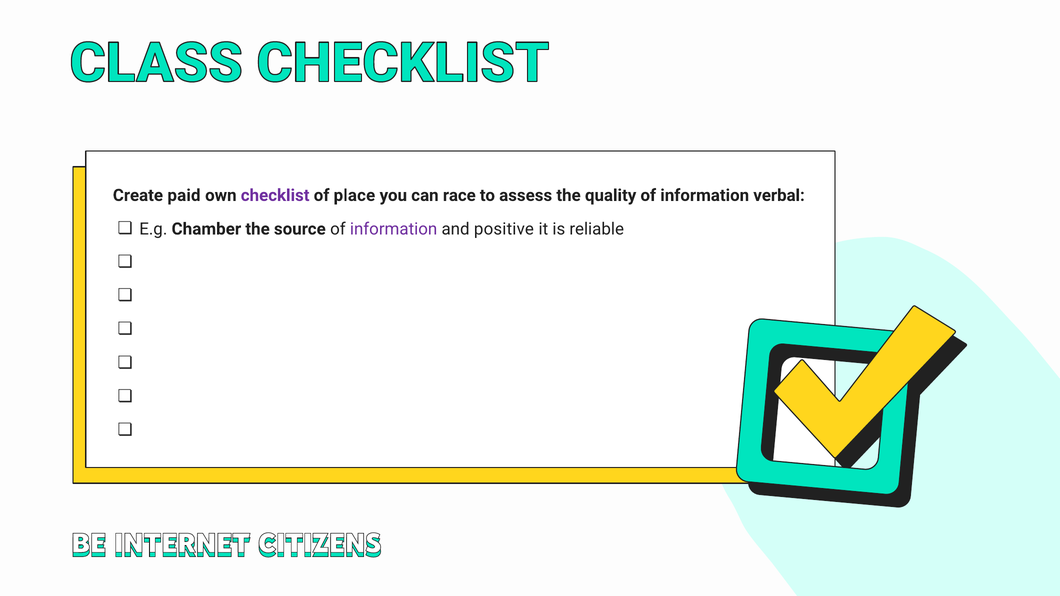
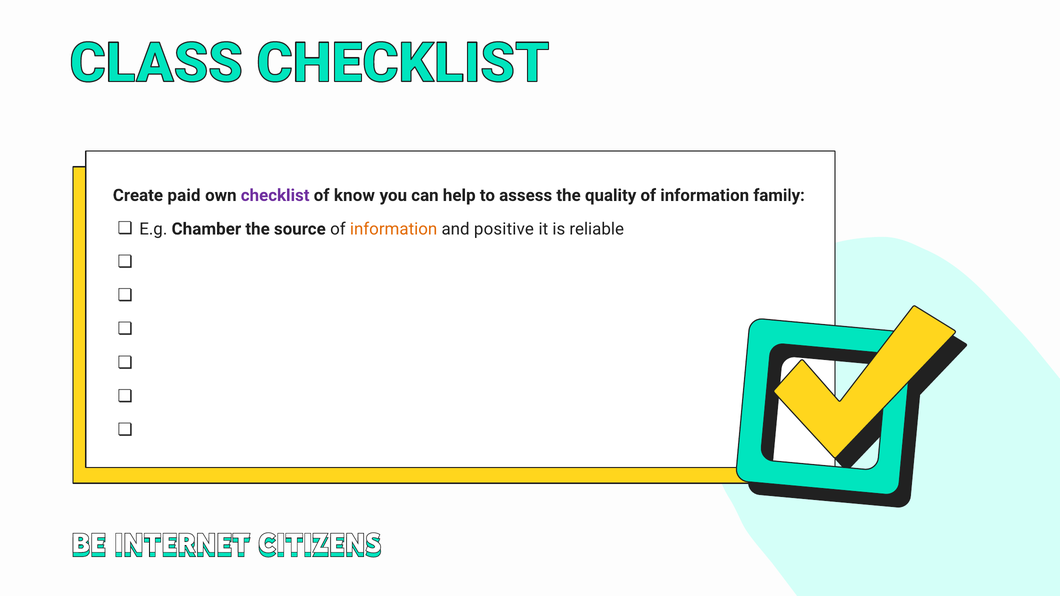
place: place -> know (354, 195)
race: race -> help (459, 195)
verbal: verbal -> family (779, 195)
information colour: purple -> orange (394, 229)
